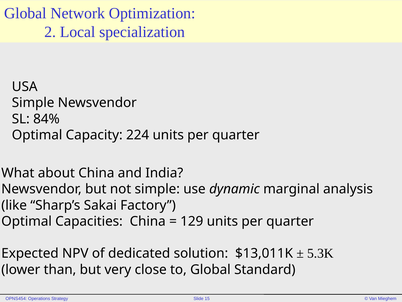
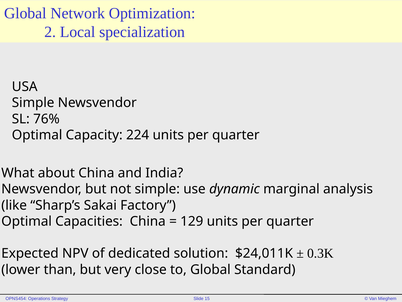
84%: 84% -> 76% (46, 119)
$13,011K: $13,011K -> $24,011K (264, 253)
5.3K: 5.3K -> 0.3K (320, 253)
